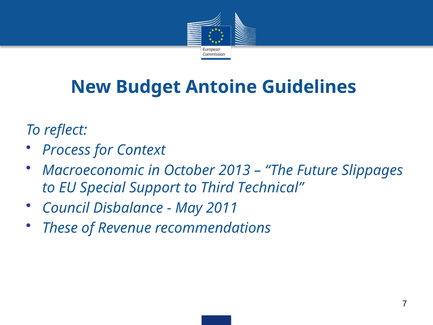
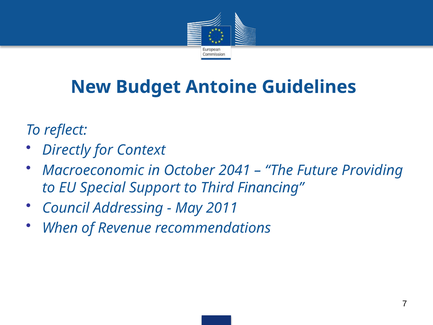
Process: Process -> Directly (66, 150)
2013: 2013 -> 2041 (235, 170)
Slippages: Slippages -> Providing (372, 170)
Technical: Technical -> Financing (271, 188)
Disbalance: Disbalance -> Addressing (128, 208)
These: These -> When (60, 228)
